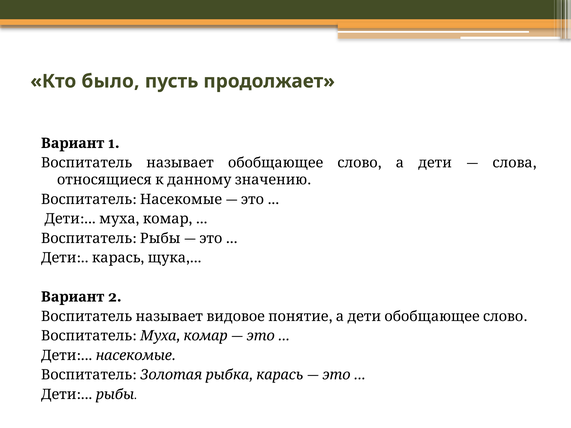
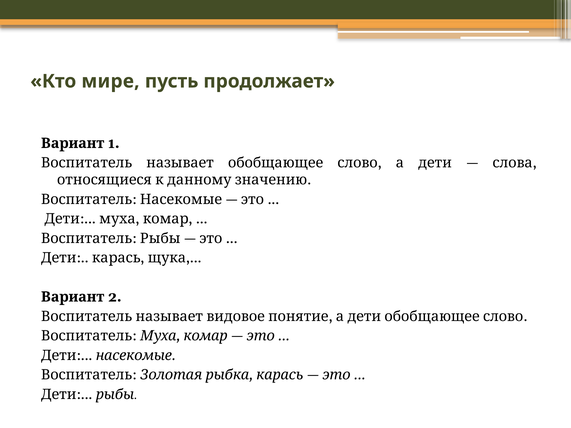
было: было -> мире (110, 81)
